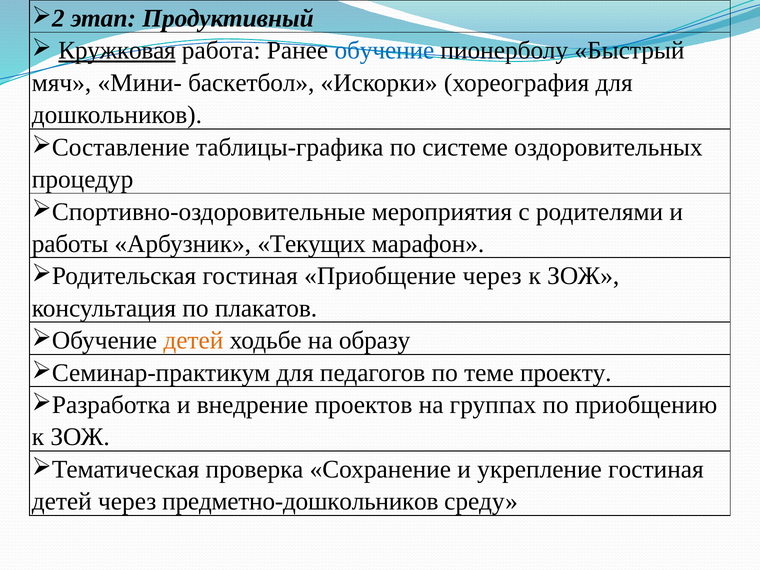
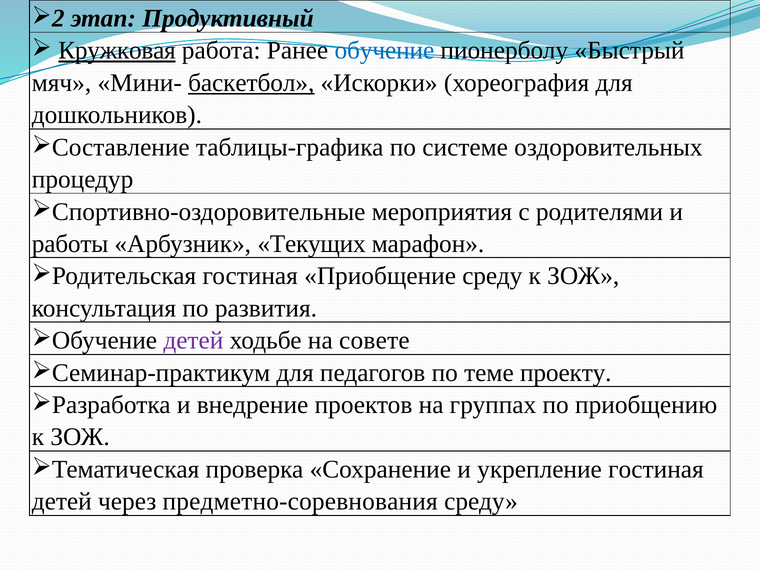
баскетбол underline: none -> present (251, 83)
Приобщение через: через -> среду (492, 276)
плакатов: плакатов -> развития (266, 308)
детей colour: orange -> purple (193, 340)
образу: образу -> совете (374, 340)
предметно-дошкольников: предметно-дошкольников -> предметно-соревнования (300, 502)
